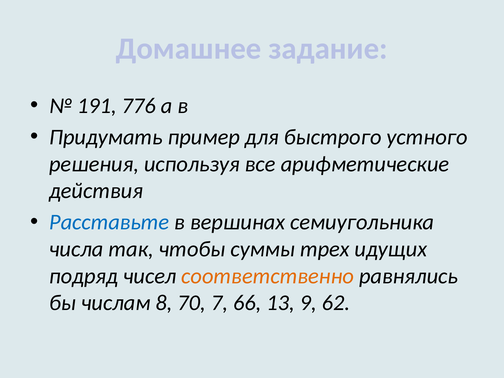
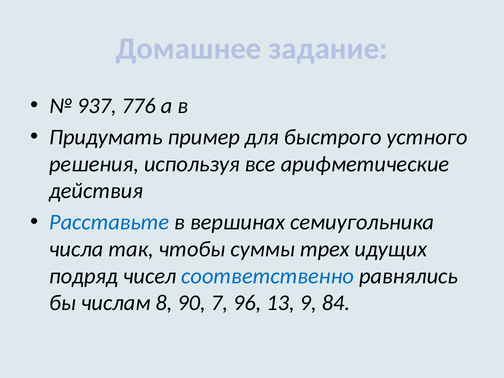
191: 191 -> 937 (97, 106)
соответственно colour: orange -> blue (268, 276)
70: 70 -> 90 (192, 303)
66: 66 -> 96 (247, 303)
62: 62 -> 84 (336, 303)
